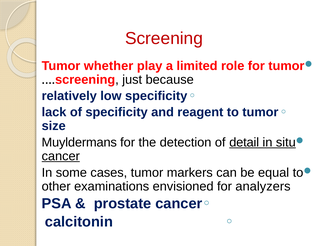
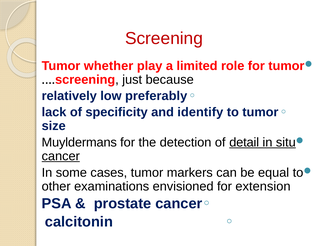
low specificity: specificity -> preferably (156, 96)
reagent: reagent -> identify (200, 112)
analyzers: analyzers -> extension (263, 186)
